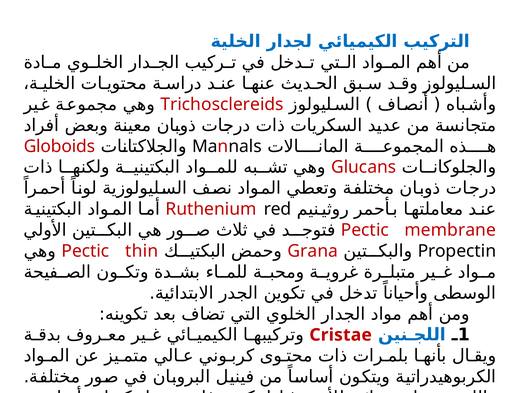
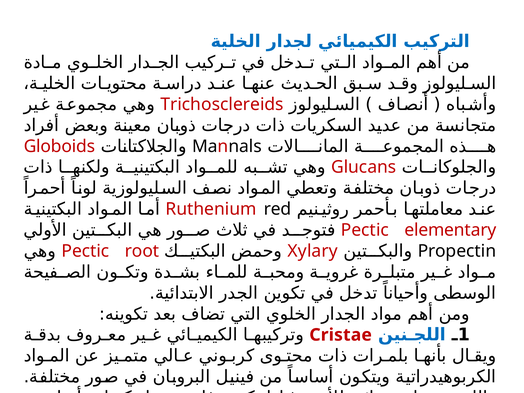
membrane: membrane -> elementary (450, 230)
thin: thin -> root (142, 251)
Grana: Grana -> Xylary (313, 251)
